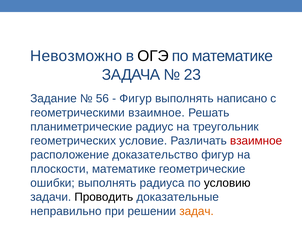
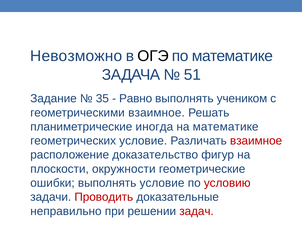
23: 23 -> 51 (192, 75)
56: 56 -> 35 (102, 99)
Фигур: Фигур -> Равно (136, 99)
написано: написано -> учеником (242, 99)
радиус: радиус -> иногда (154, 127)
на треугольник: треугольник -> математике (226, 127)
плоскости математике: математике -> окружности (124, 169)
выполнять радиуса: радиуса -> условие (162, 183)
условию colour: black -> red (227, 183)
Проводить colour: black -> red (104, 198)
задач colour: orange -> red (197, 212)
